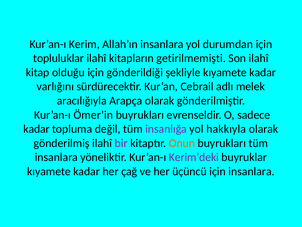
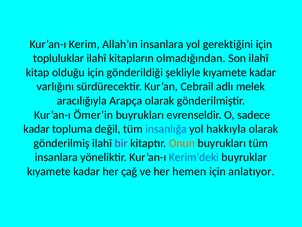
durumdan: durumdan -> gerektiğini (228, 44)
getirilmemişti: getirilmemişti -> olmadığından (191, 58)
insanlığa colour: purple -> blue (166, 129)
Kerim’deki colour: purple -> blue (194, 157)
üçüncü: üçüncü -> hemen (189, 171)
için insanlara: insanlara -> anlatıyor (252, 171)
